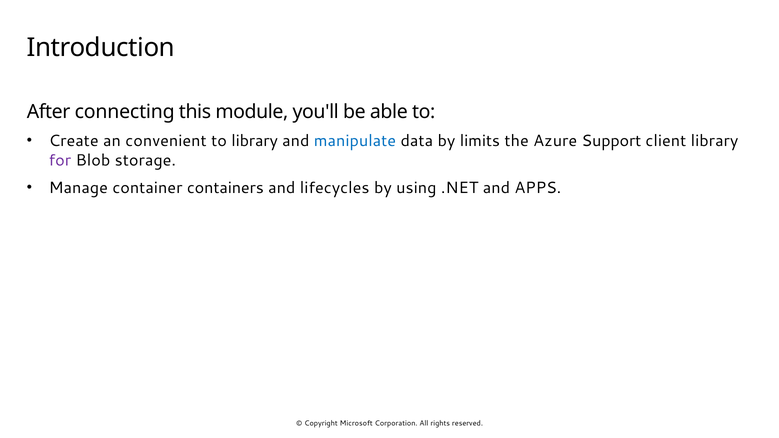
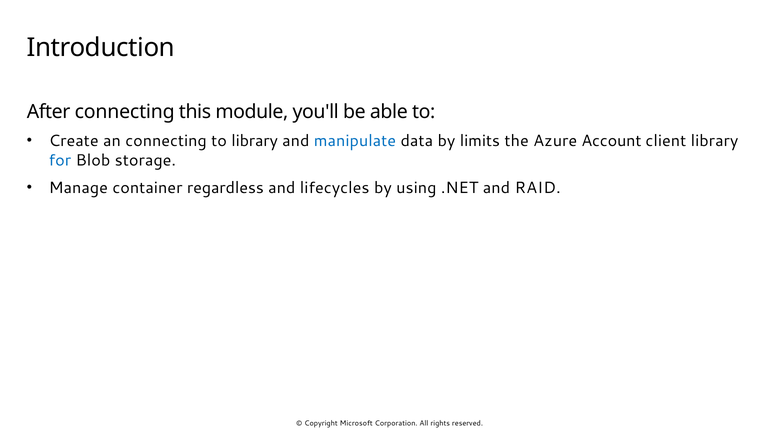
an convenient: convenient -> connecting (166, 141)
Support: Support -> Account (611, 141)
for colour: purple -> blue (60, 161)
containers: containers -> regardless (225, 188)
APPS: APPS -> RAID (538, 188)
